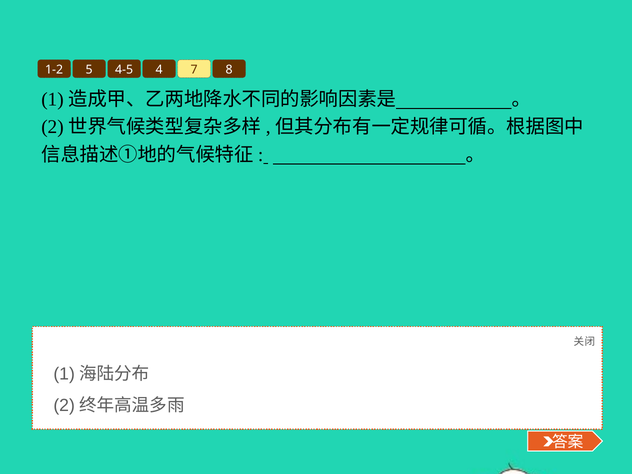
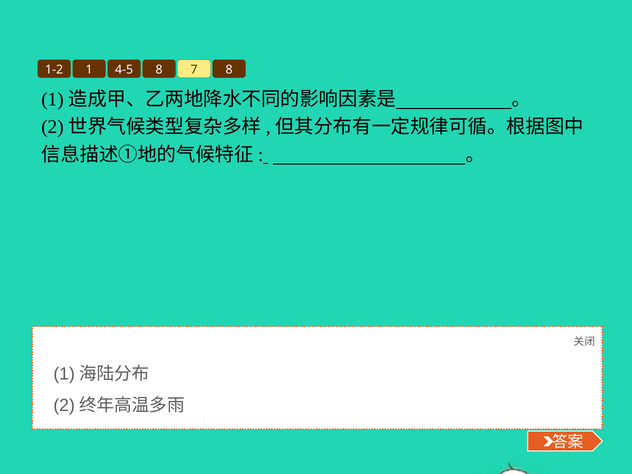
5: 5 -> 1 (89, 70)
4-5 4: 4 -> 8 (159, 70)
